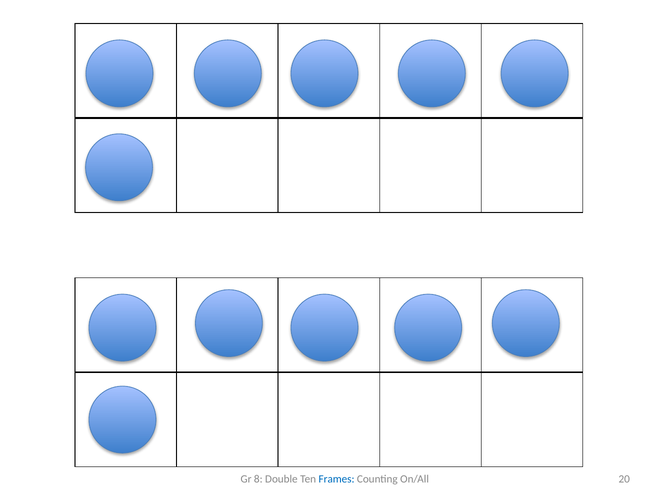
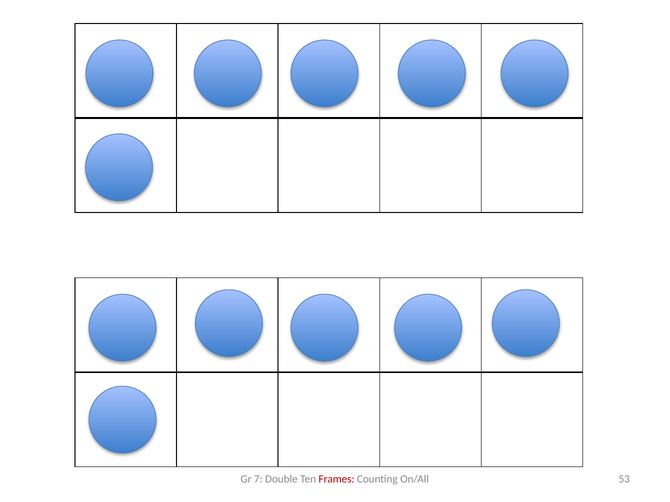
8: 8 -> 7 (258, 480)
Frames colour: blue -> red (337, 480)
20: 20 -> 53 (624, 480)
